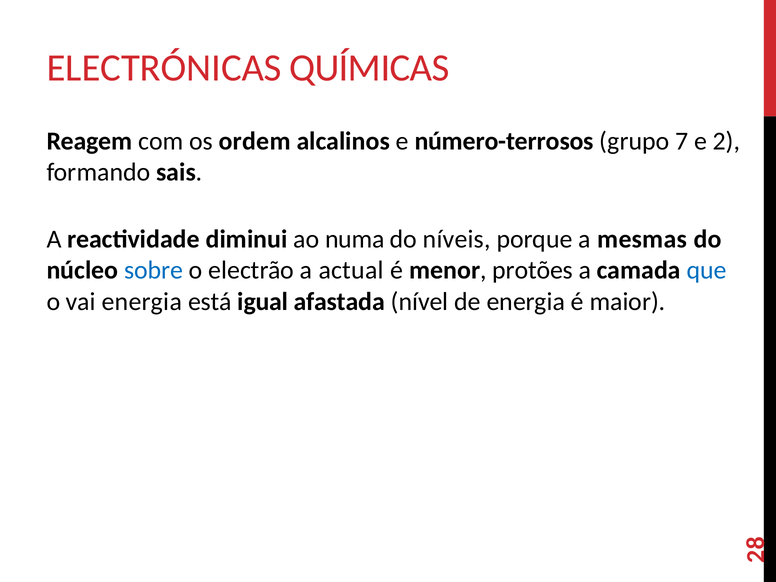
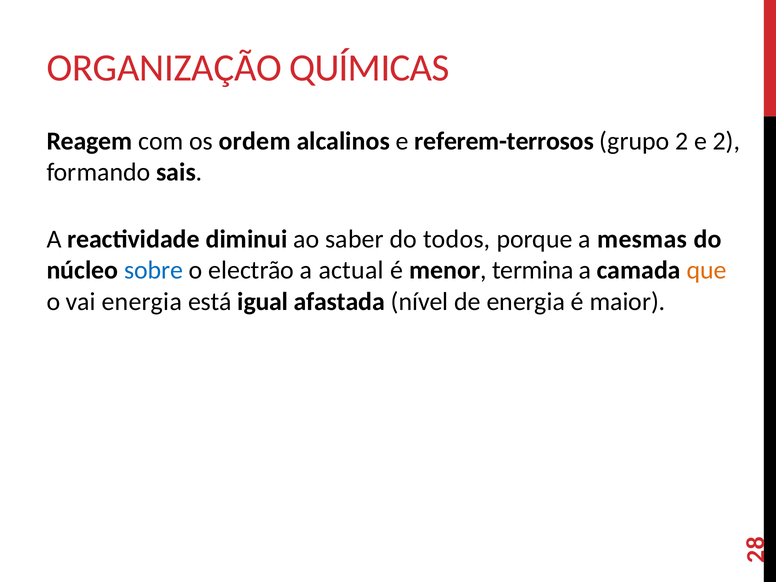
ELECTRÓNICAS: ELECTRÓNICAS -> ORGANIZAÇÃO (164, 68)
número-terrosos: número-terrosos -> referem-terrosos (504, 141)
grupo 7: 7 -> 2 (682, 141)
numa: numa -> saber (355, 239)
níveis: níveis -> todos (457, 239)
protões: protões -> termina (533, 270)
que colour: blue -> orange (707, 270)
